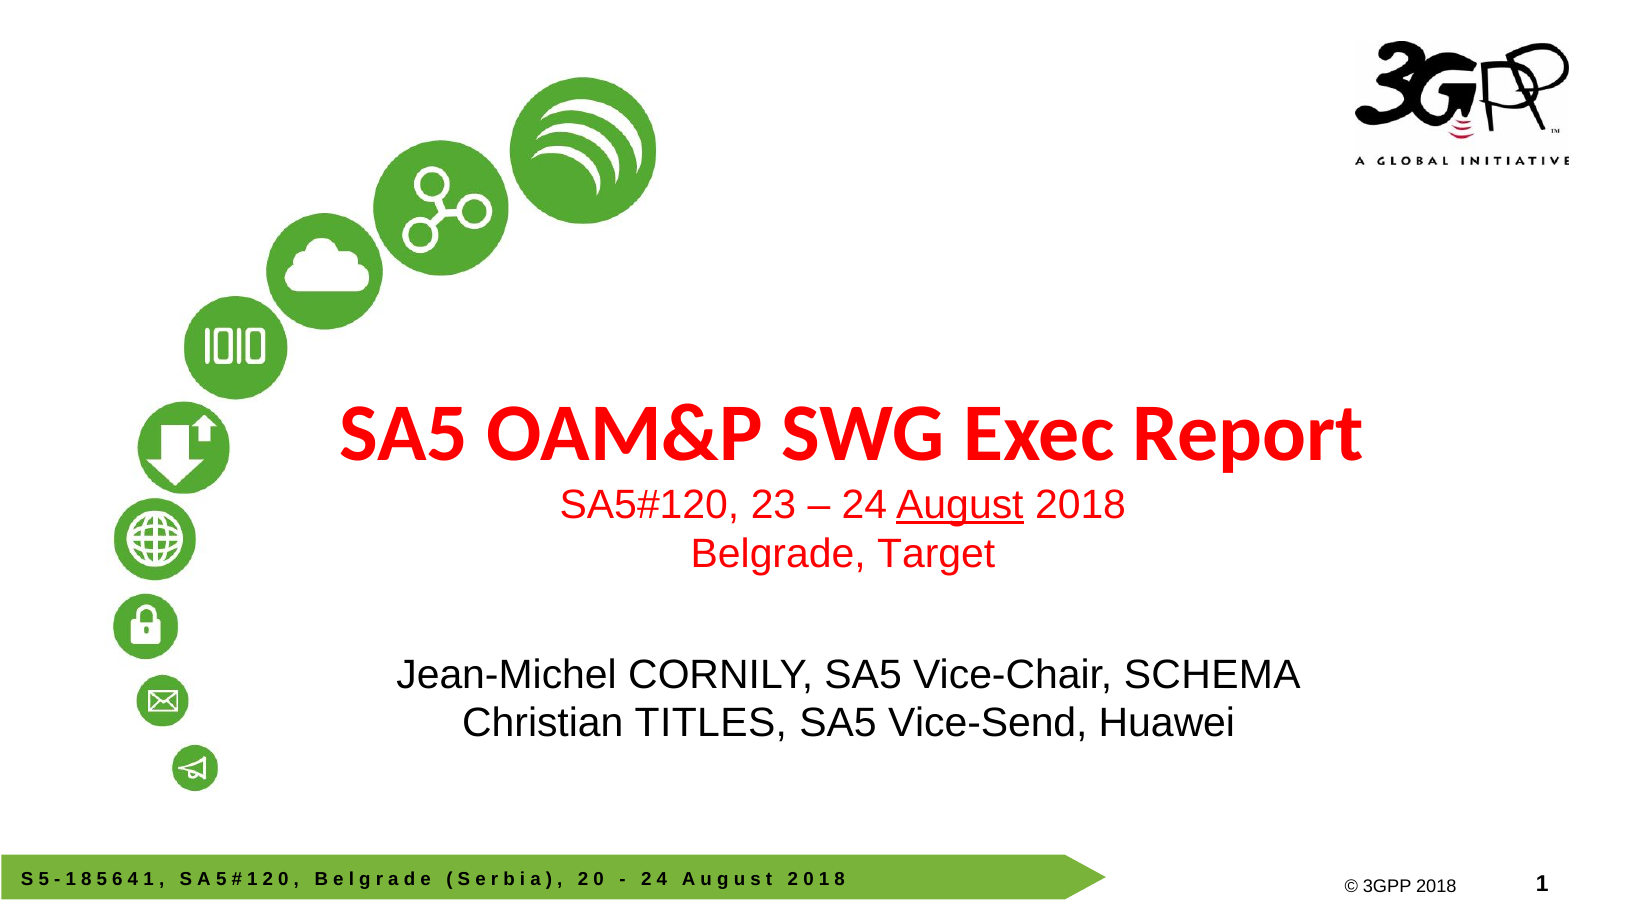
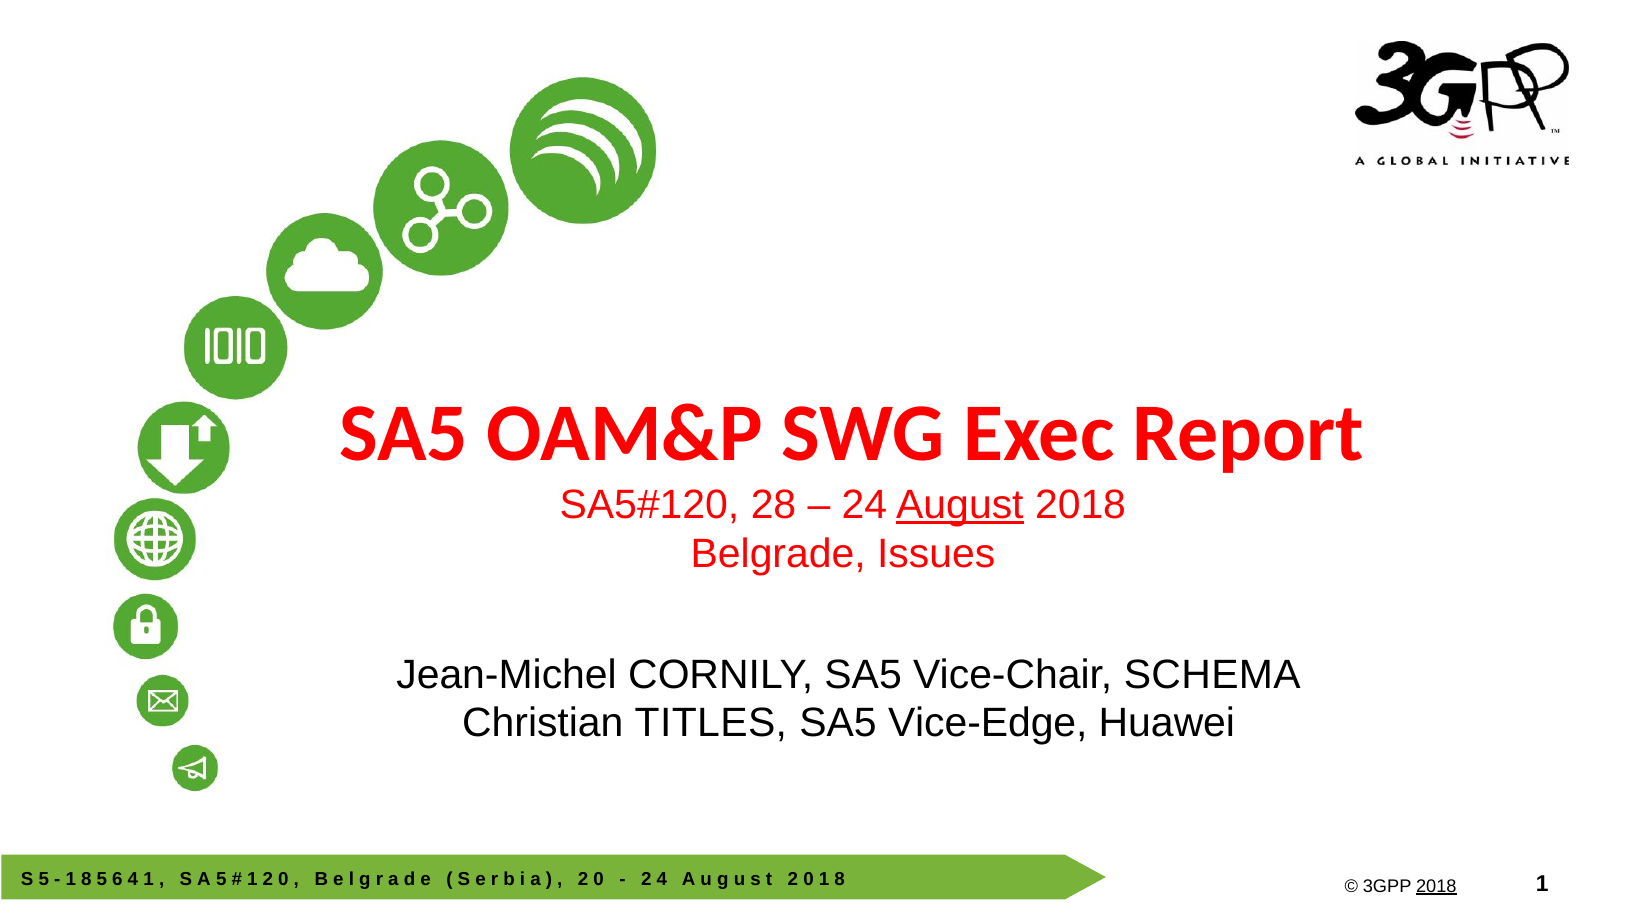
23: 23 -> 28 (774, 505)
Target: Target -> Issues (936, 554)
Vice-Send: Vice-Send -> Vice-Edge (988, 722)
2018 underline: none -> present (1436, 886)
